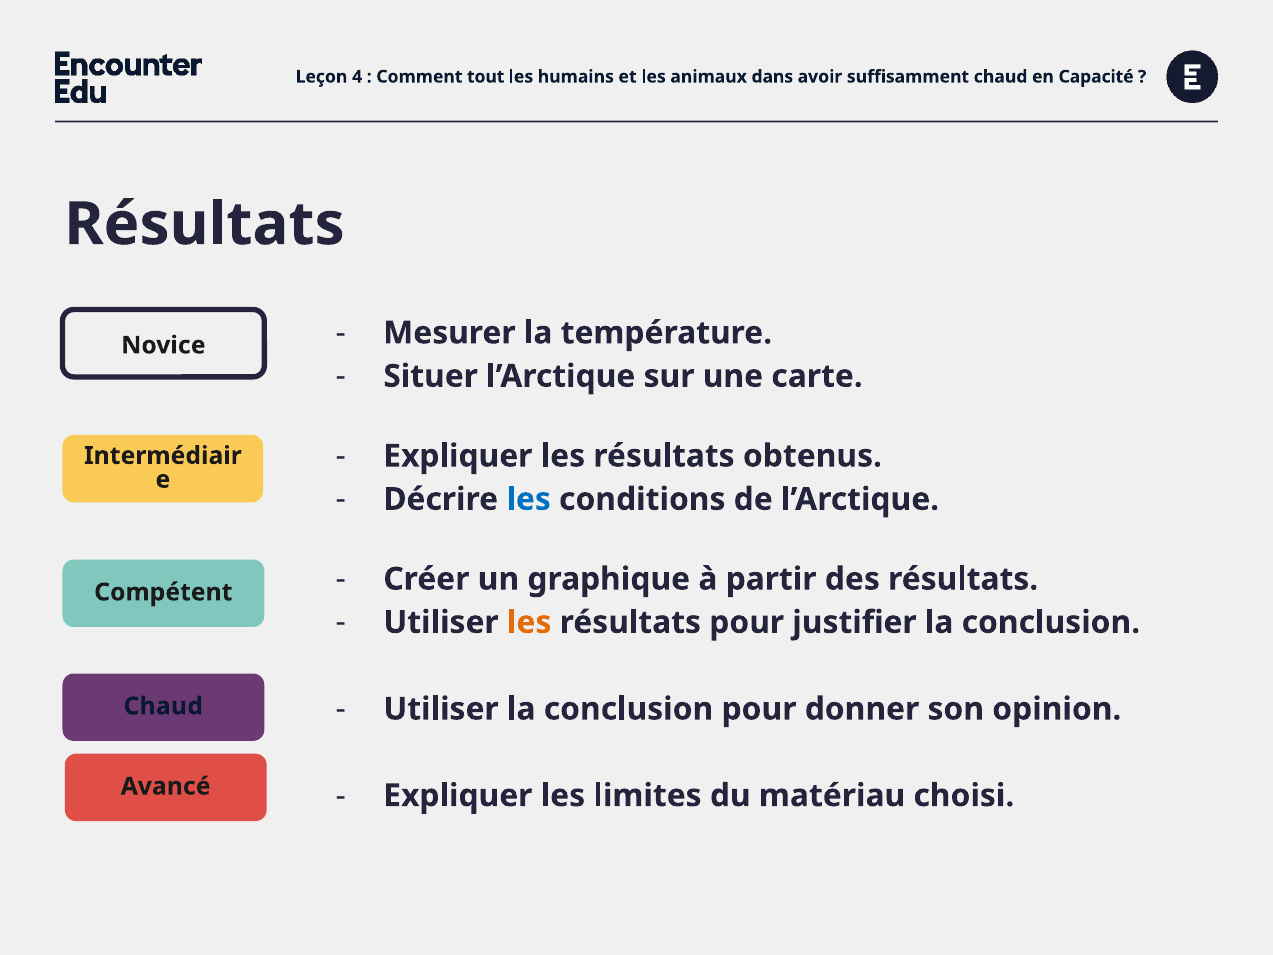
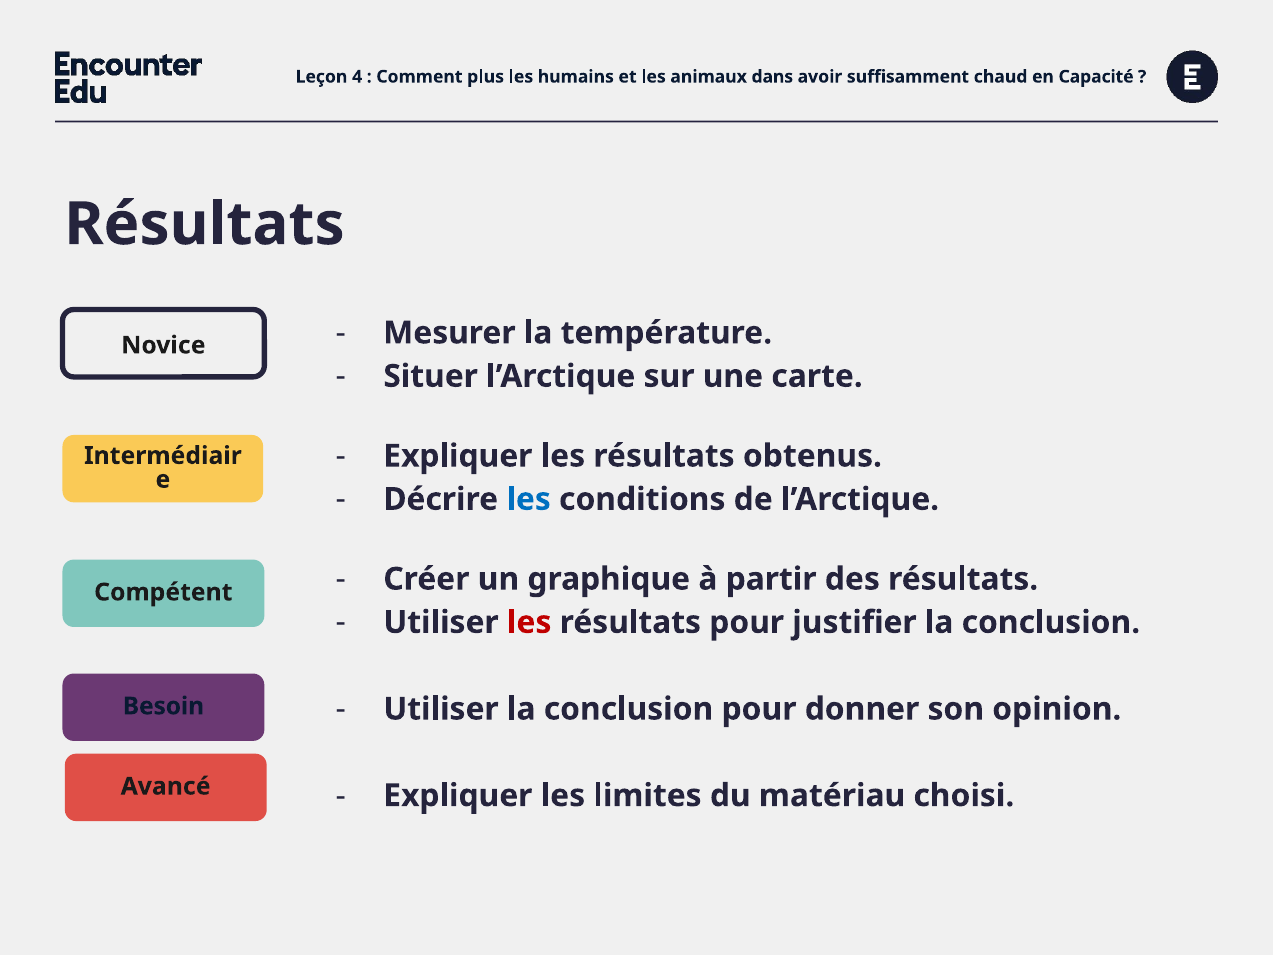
tout: tout -> plus (486, 77)
les colour: orange -> red (529, 622)
Chaud: Chaud -> Besoin (163, 706)
